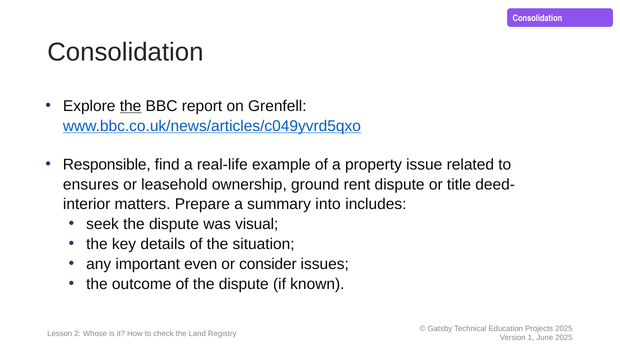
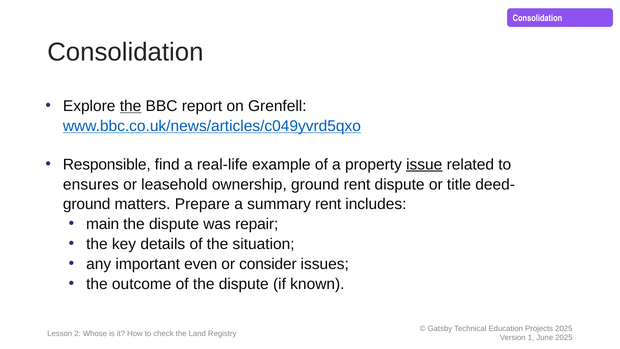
issue underline: none -> present (424, 164)
interior: interior -> ground (87, 204)
summary into: into -> rent (328, 204)
seek: seek -> main (103, 224)
visual: visual -> repair (257, 224)
